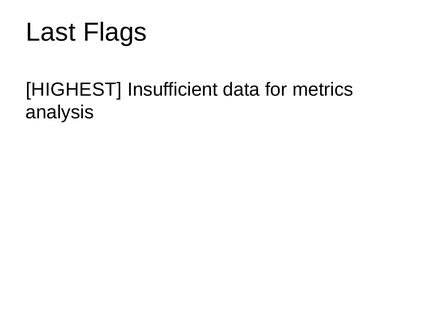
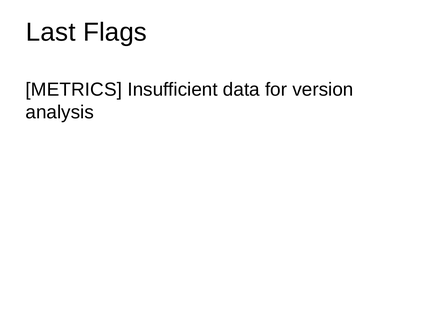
HIGHEST: HIGHEST -> METRICS (74, 89)
metrics: metrics -> version (323, 89)
